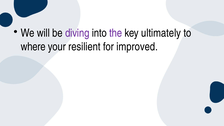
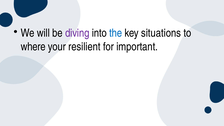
the colour: purple -> blue (116, 33)
ultimately: ultimately -> situations (161, 33)
improved: improved -> important (137, 47)
